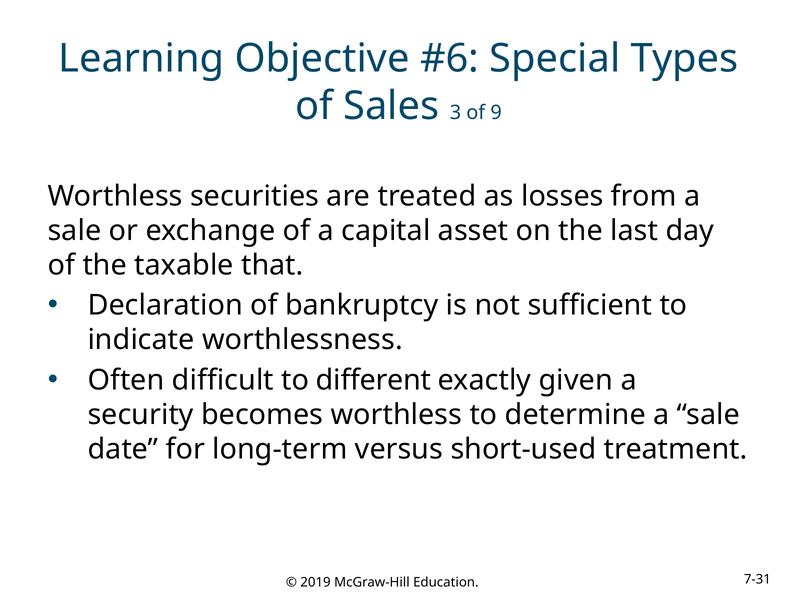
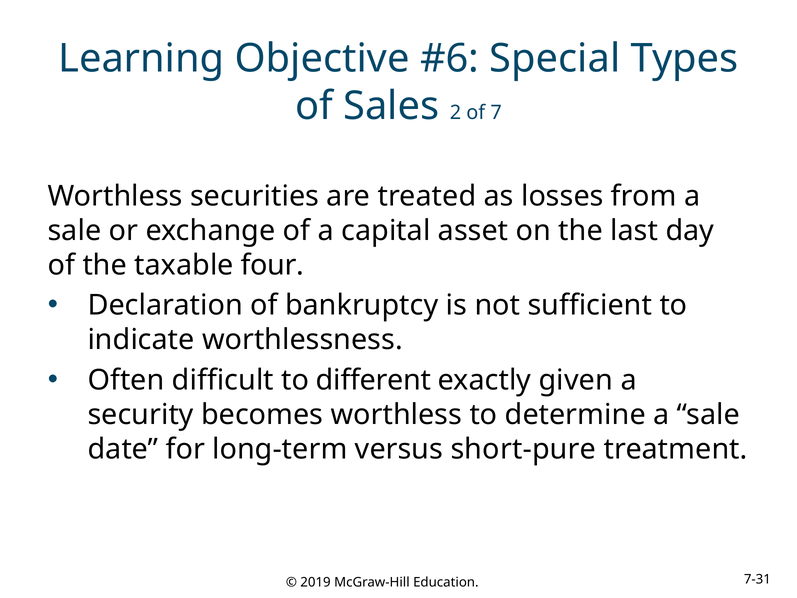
3: 3 -> 2 (456, 113)
9: 9 -> 7 (496, 113)
that: that -> four (272, 265)
short-used: short-used -> short-pure (523, 449)
